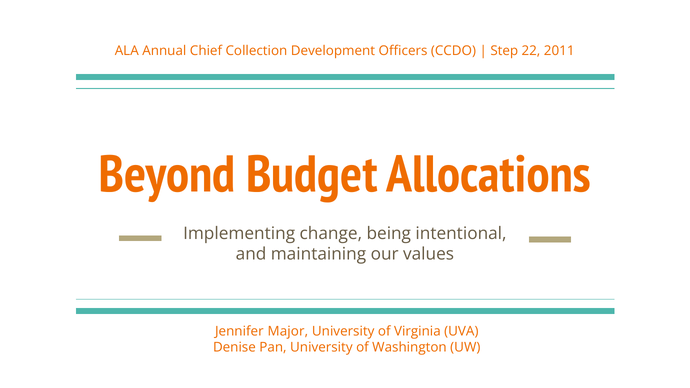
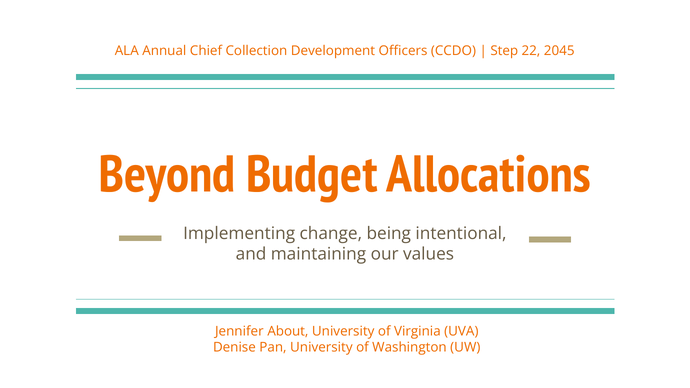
2011: 2011 -> 2045 (559, 51)
Major: Major -> About (288, 331)
